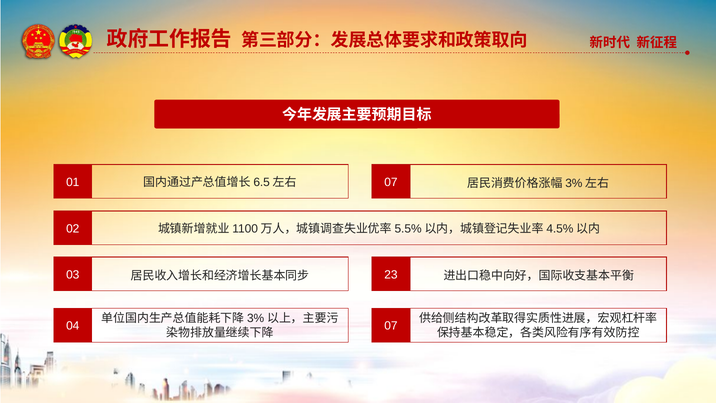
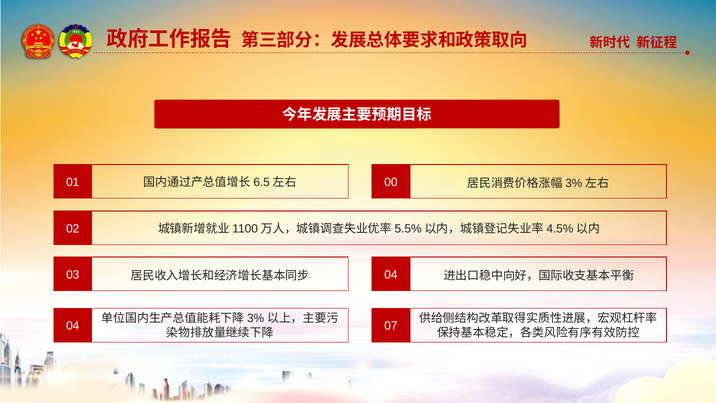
07: 07 -> 00 (391, 182)
23: 23 -> 04 (391, 274)
